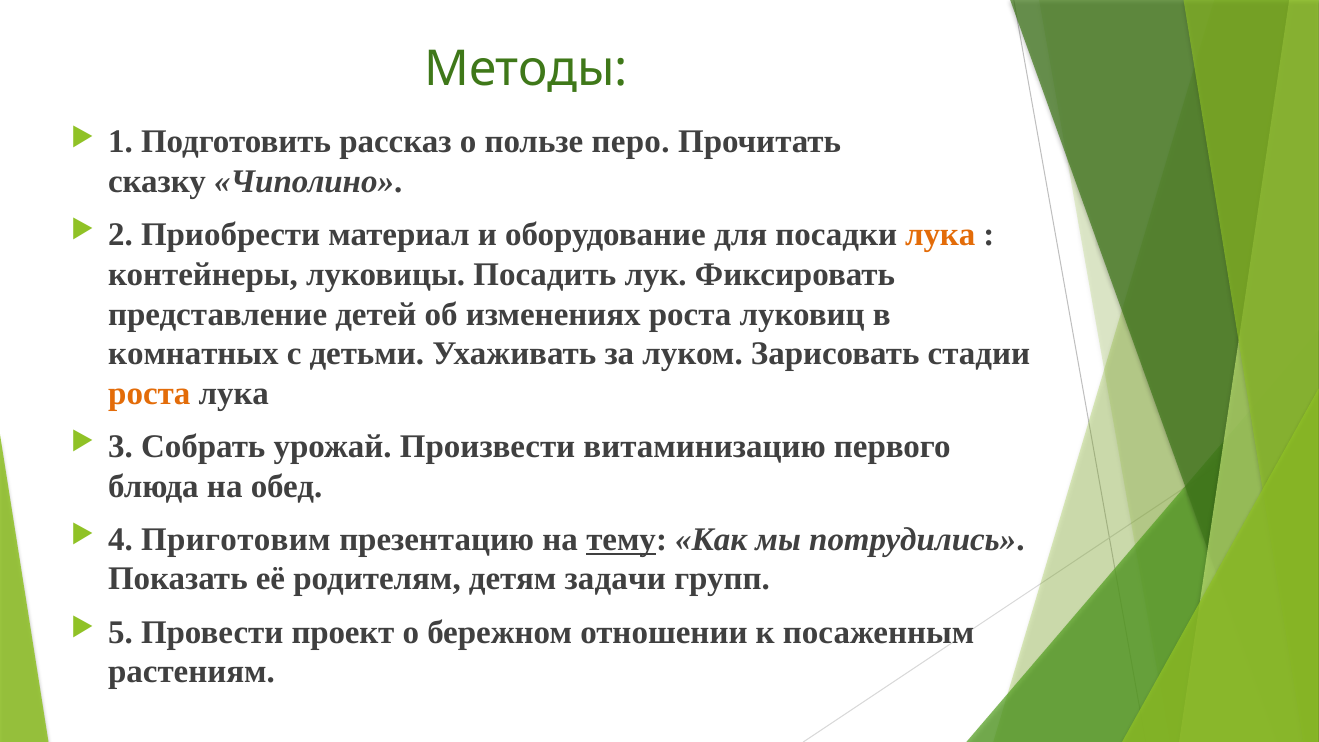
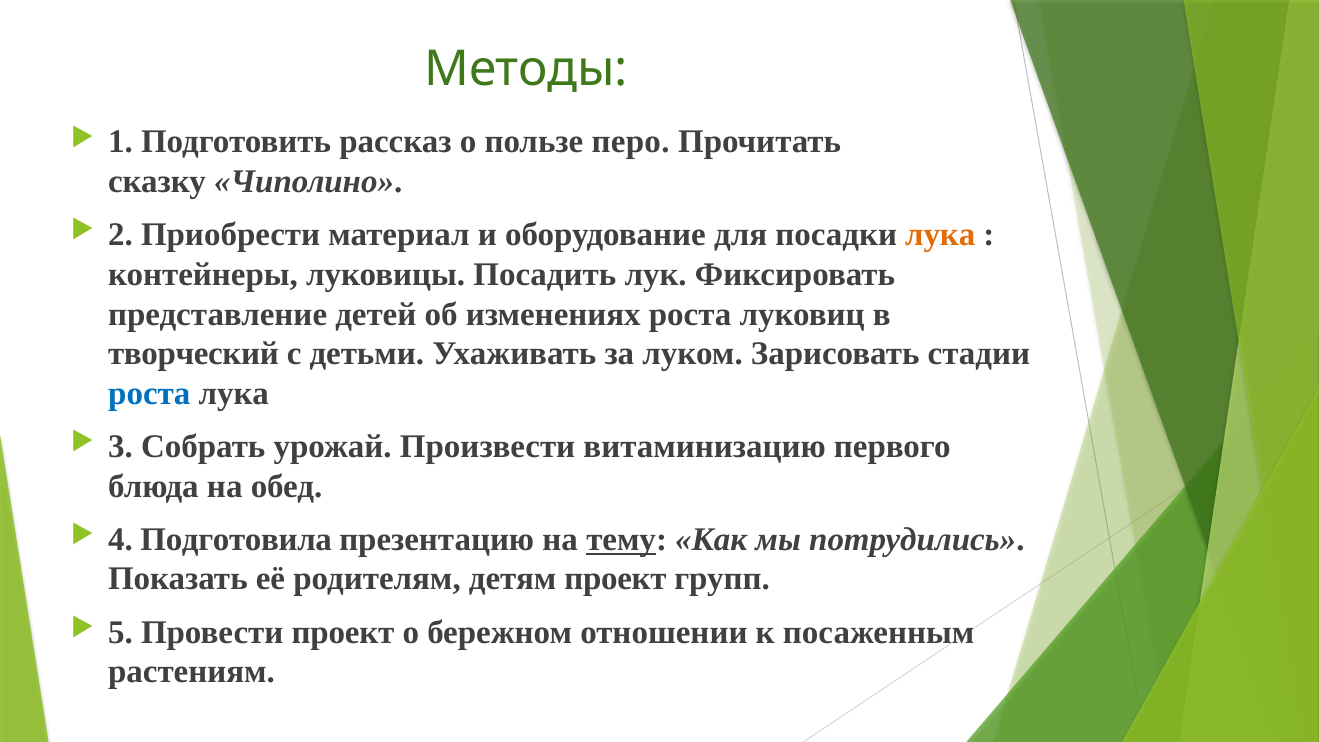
комнатных: комнатных -> творческий (193, 354)
роста colour: orange -> blue (149, 393)
Приготовим: Приготовим -> Подготовила (236, 539)
детям задачи: задачи -> проект (615, 579)
